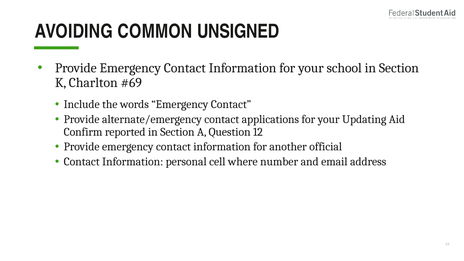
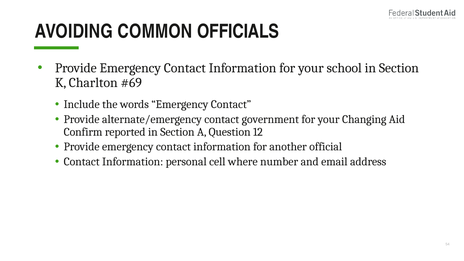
UNSIGNED: UNSIGNED -> OFFICIALS (238, 31)
applications: applications -> government (270, 119)
Updating: Updating -> Changing (364, 119)
